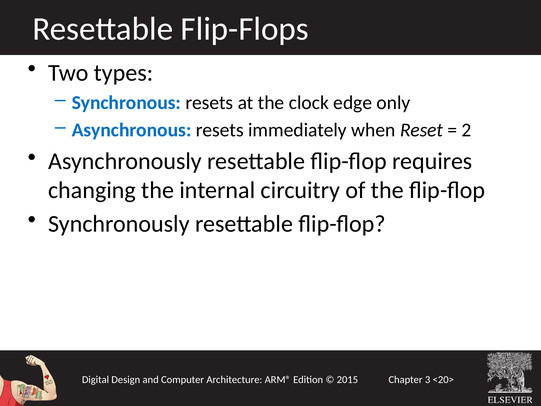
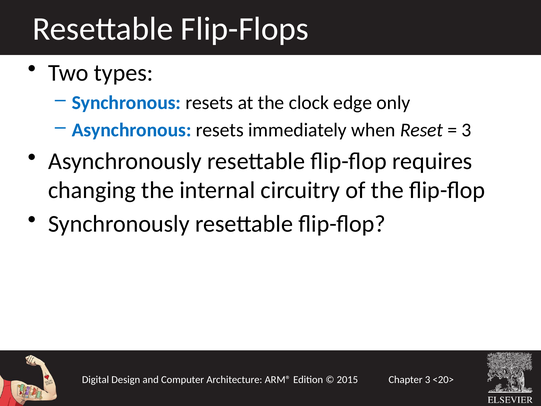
2: 2 -> 3 (467, 130)
